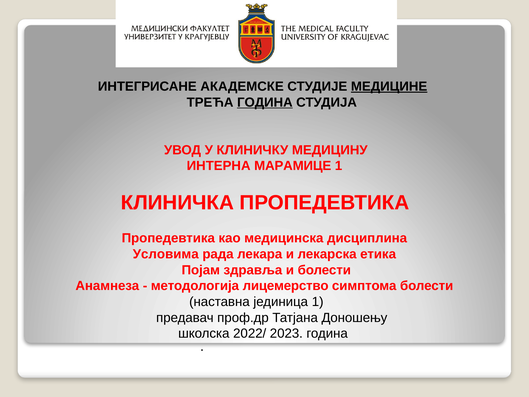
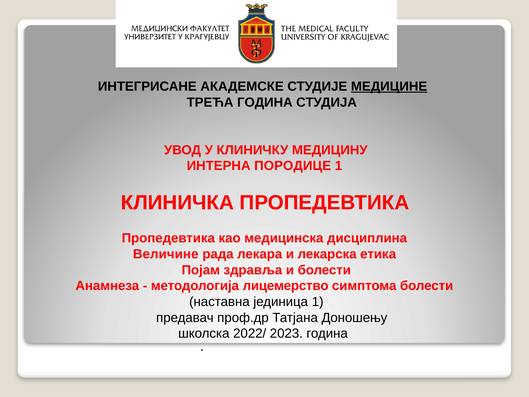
ГОДИНА underline: present -> none (265, 102)
МАРАМИЦЕ: МАРАМИЦЕ -> ПОРОДИЦЕ (293, 166)
Условима: Условима -> Величине (166, 254)
